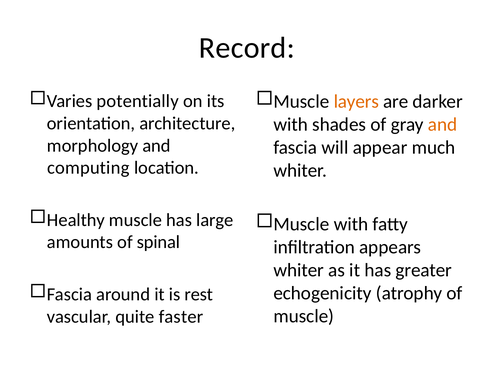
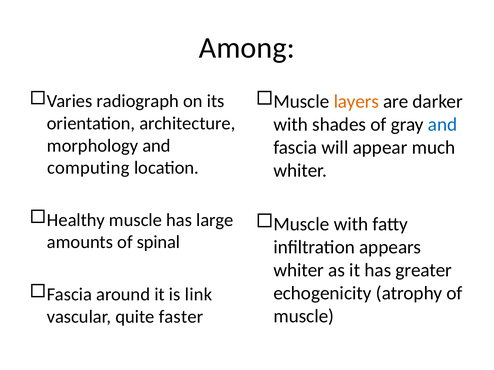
Record: Record -> Among (247, 48)
potentially: potentially -> radiograph (138, 101)
and colour: orange -> blue (443, 125)
rest: rest -> link (199, 295)
